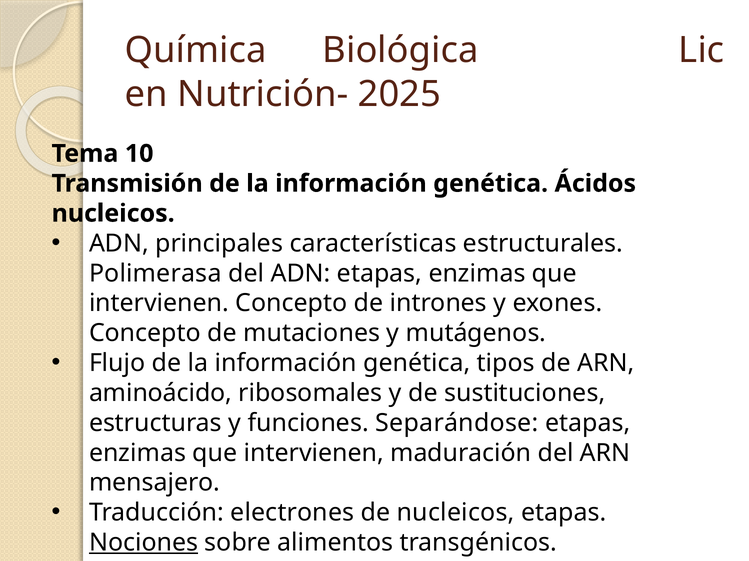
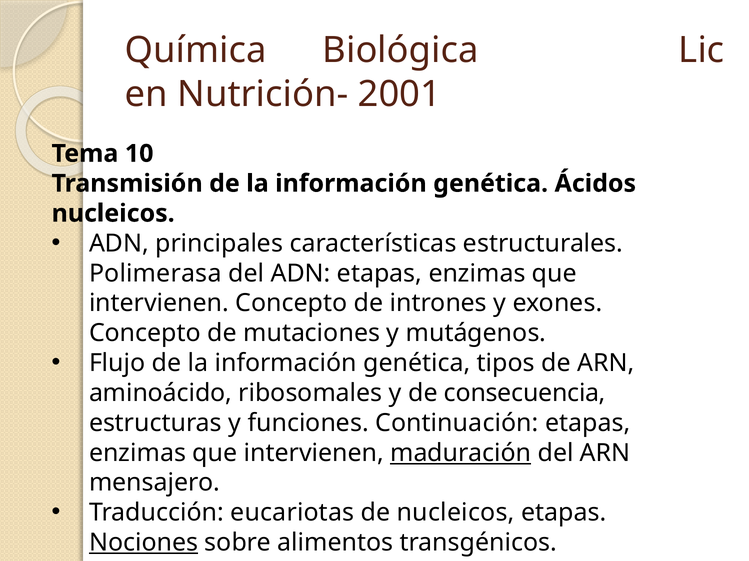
2025: 2025 -> 2001 (399, 94)
sustituciones: sustituciones -> consecuencia (525, 393)
Separándose: Separándose -> Continuación (457, 423)
maduración underline: none -> present (461, 453)
electrones: electrones -> eucariotas (292, 513)
